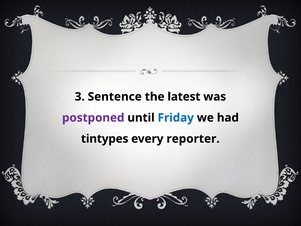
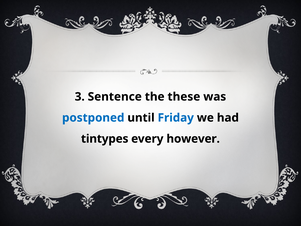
latest: latest -> these (184, 97)
postponed colour: purple -> blue (93, 118)
reporter: reporter -> however (193, 139)
